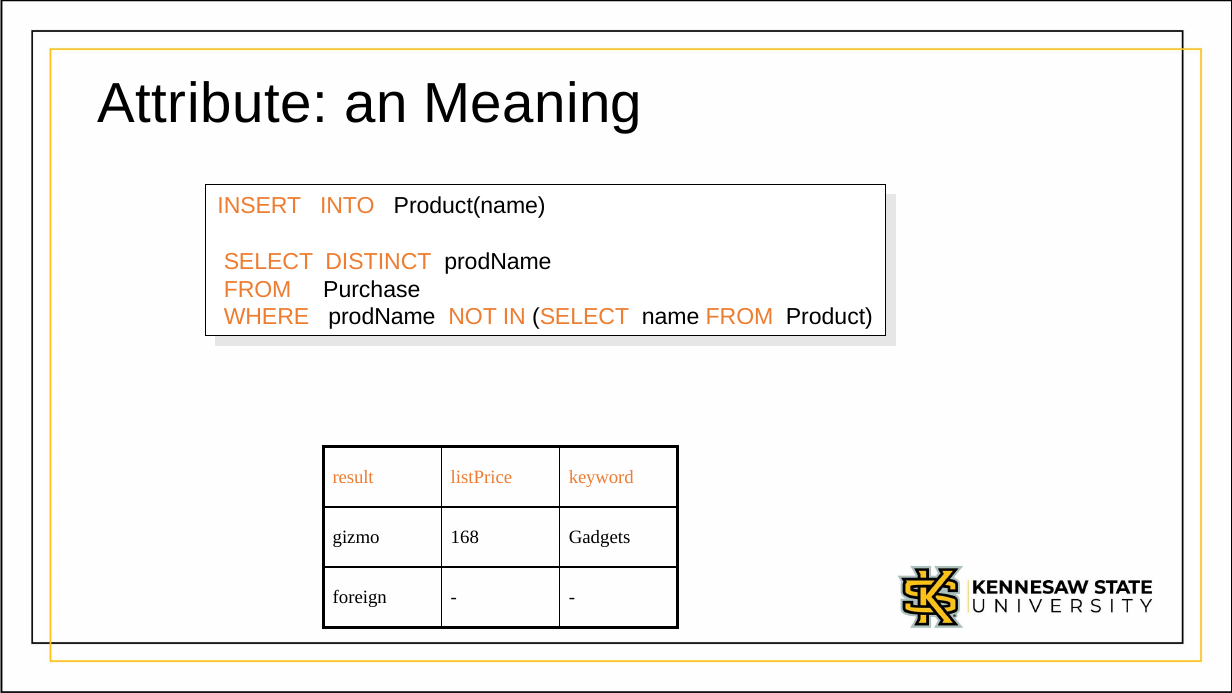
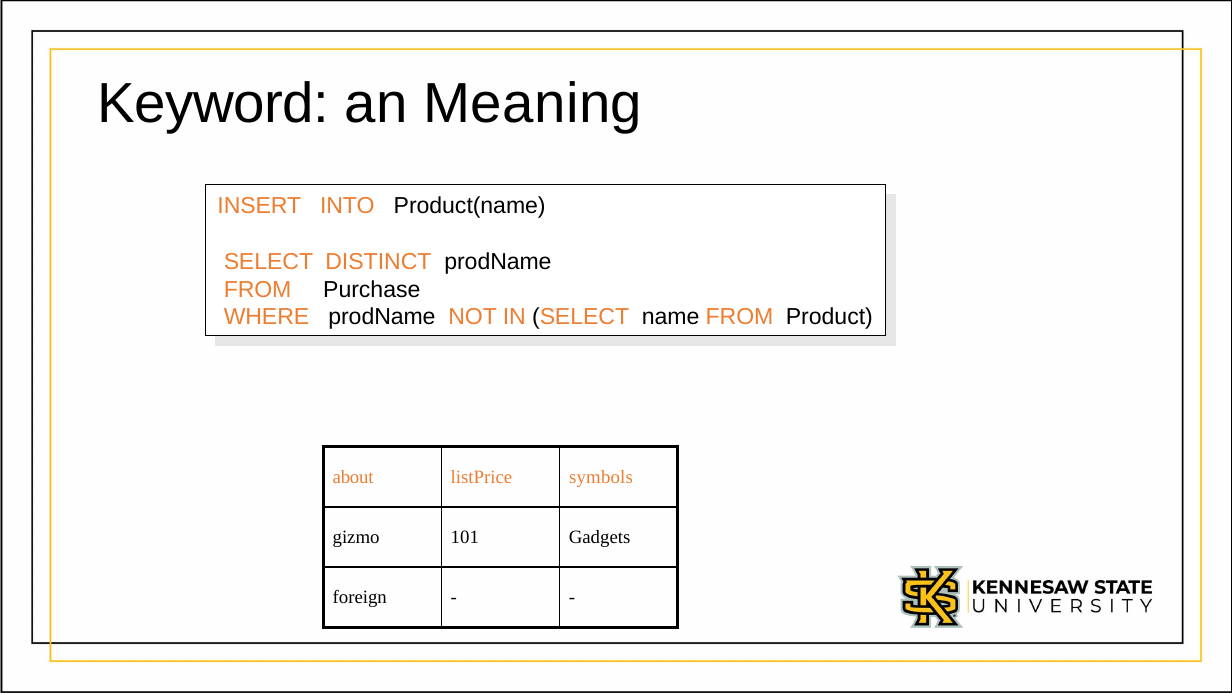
Attribute: Attribute -> Keyword (213, 104)
result: result -> about (353, 477)
keyword: keyword -> symbols (601, 477)
168: 168 -> 101 (465, 537)
